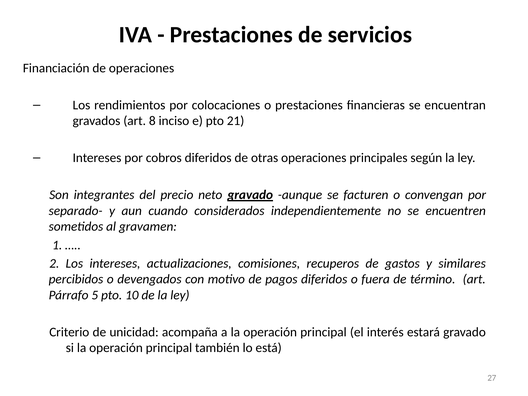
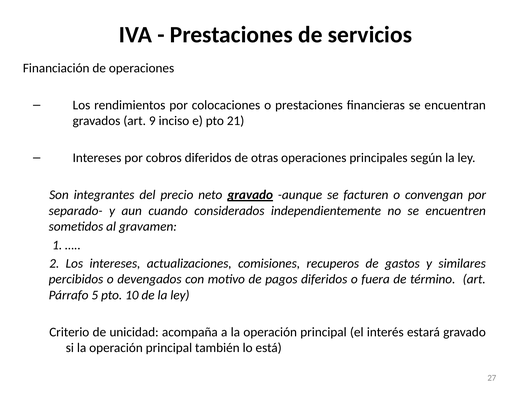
8: 8 -> 9 (152, 121)
